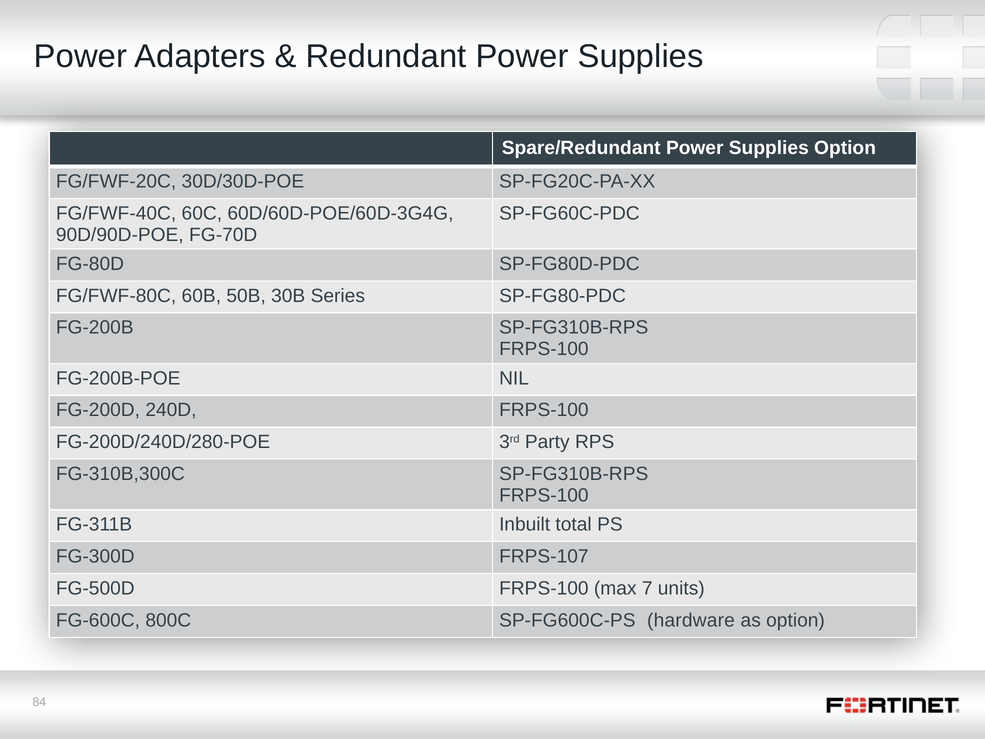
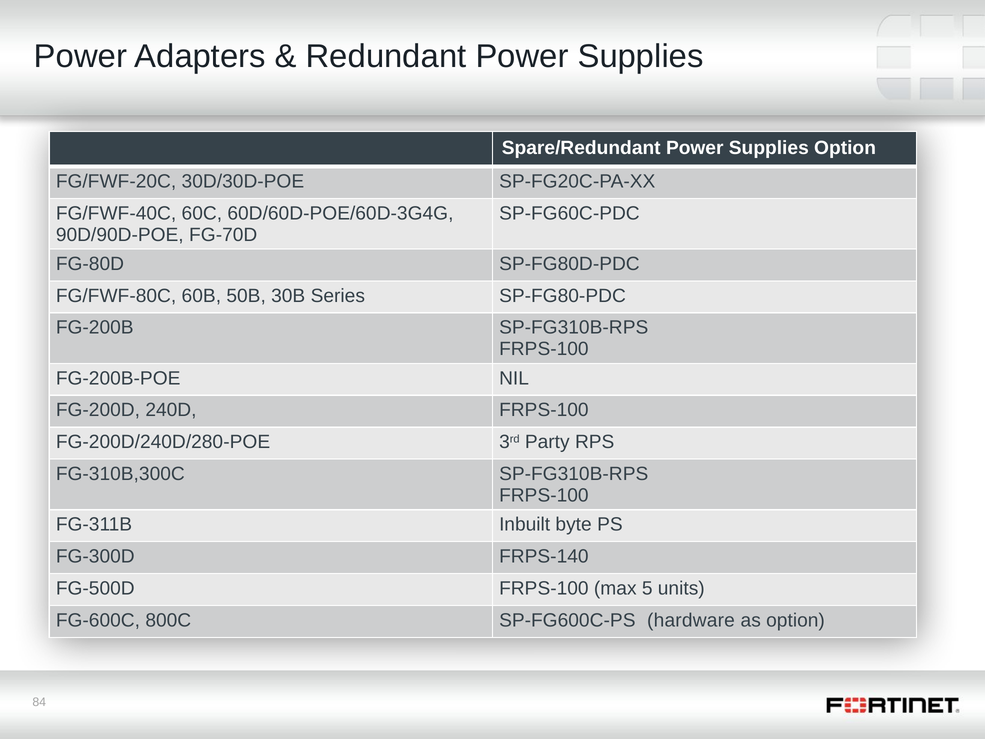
total: total -> byte (574, 524)
FRPS-107: FRPS-107 -> FRPS-140 (544, 556)
7: 7 -> 5 (647, 588)
